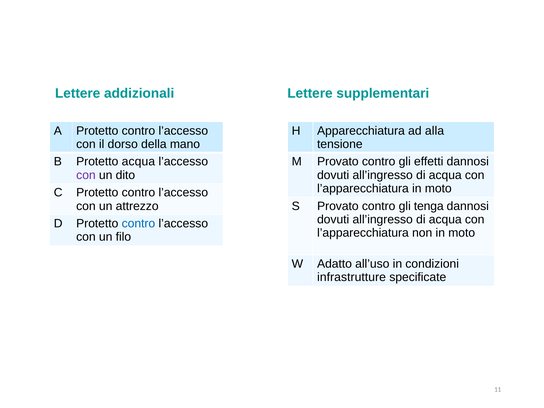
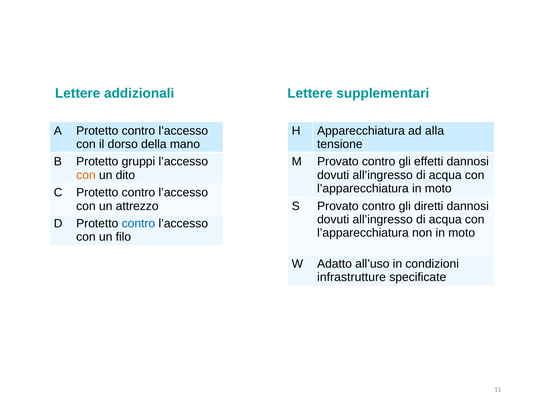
Protetto acqua: acqua -> gruppi (138, 162)
con colour: purple -> orange (86, 175)
tenga: tenga -> diretti (429, 206)
